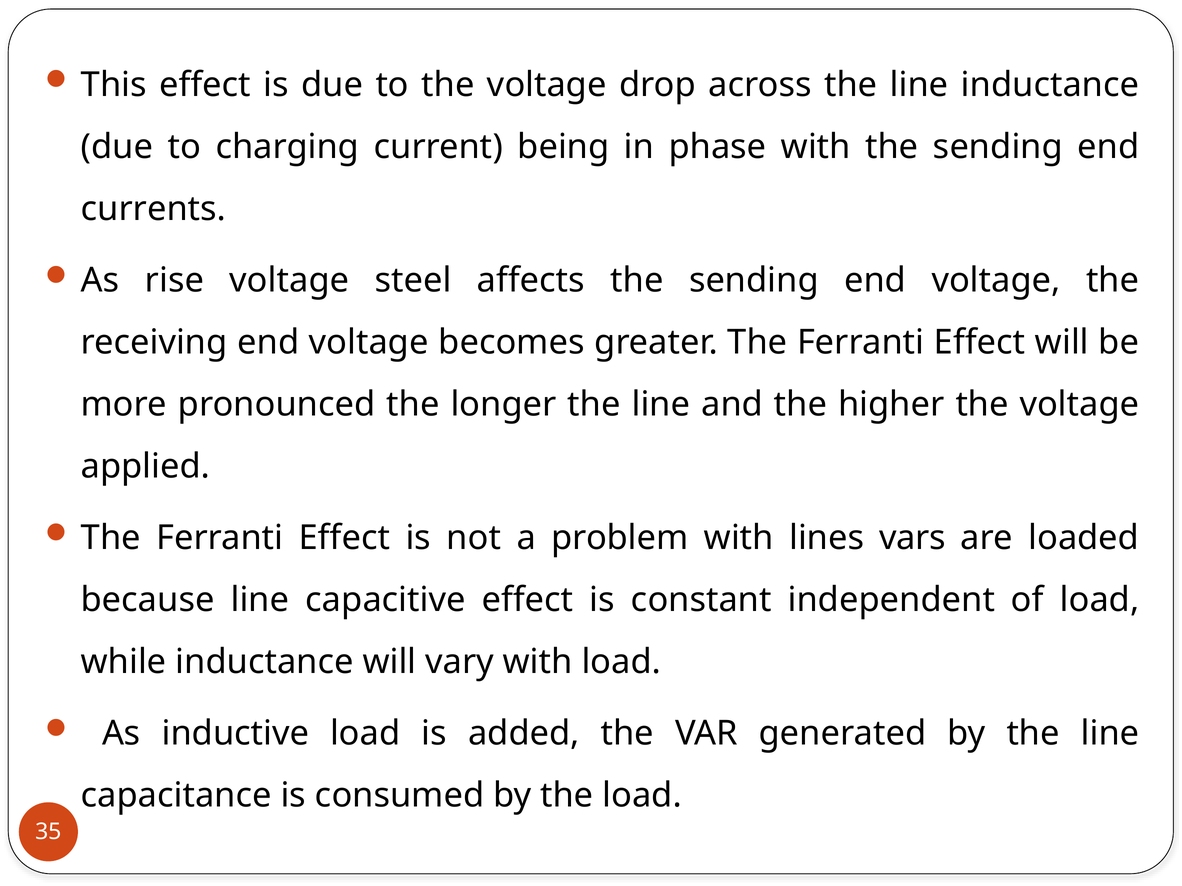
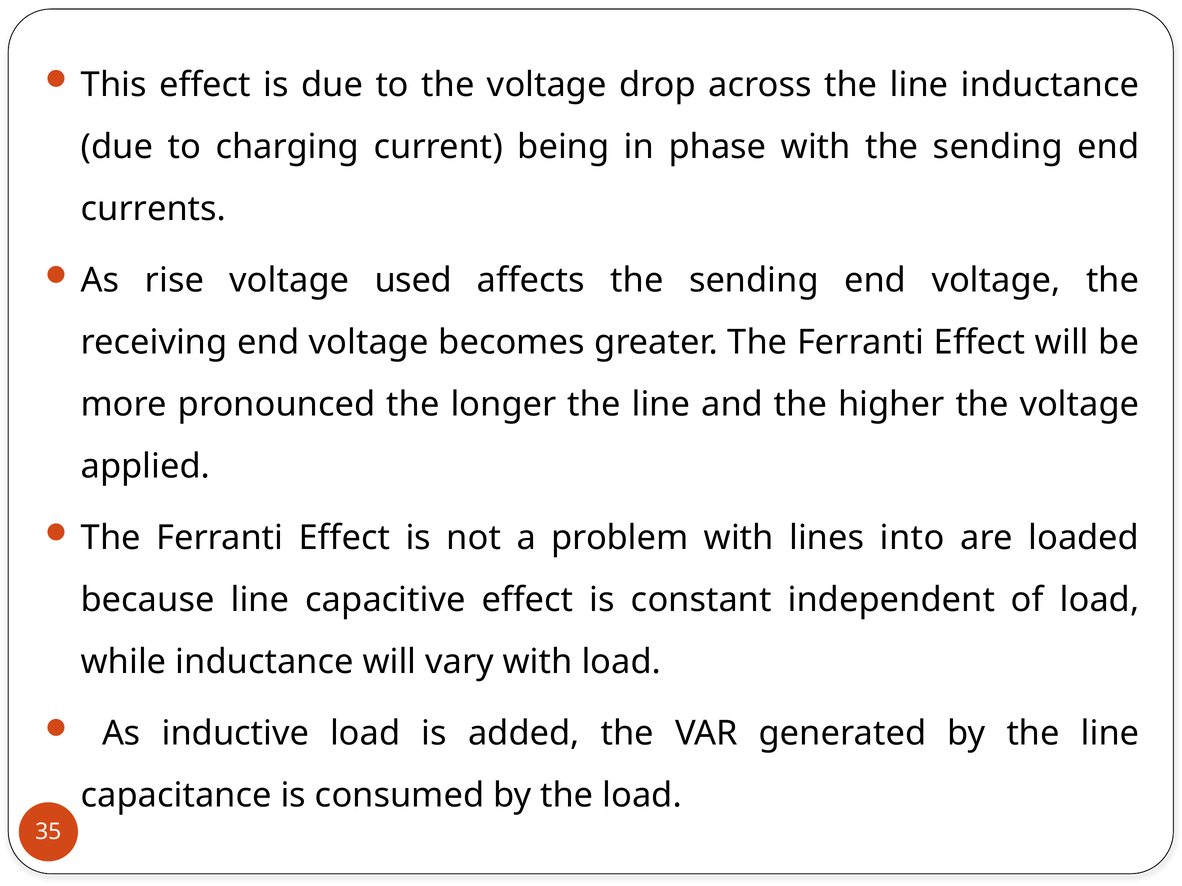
steel: steel -> used (413, 281)
vars: vars -> into (912, 538)
